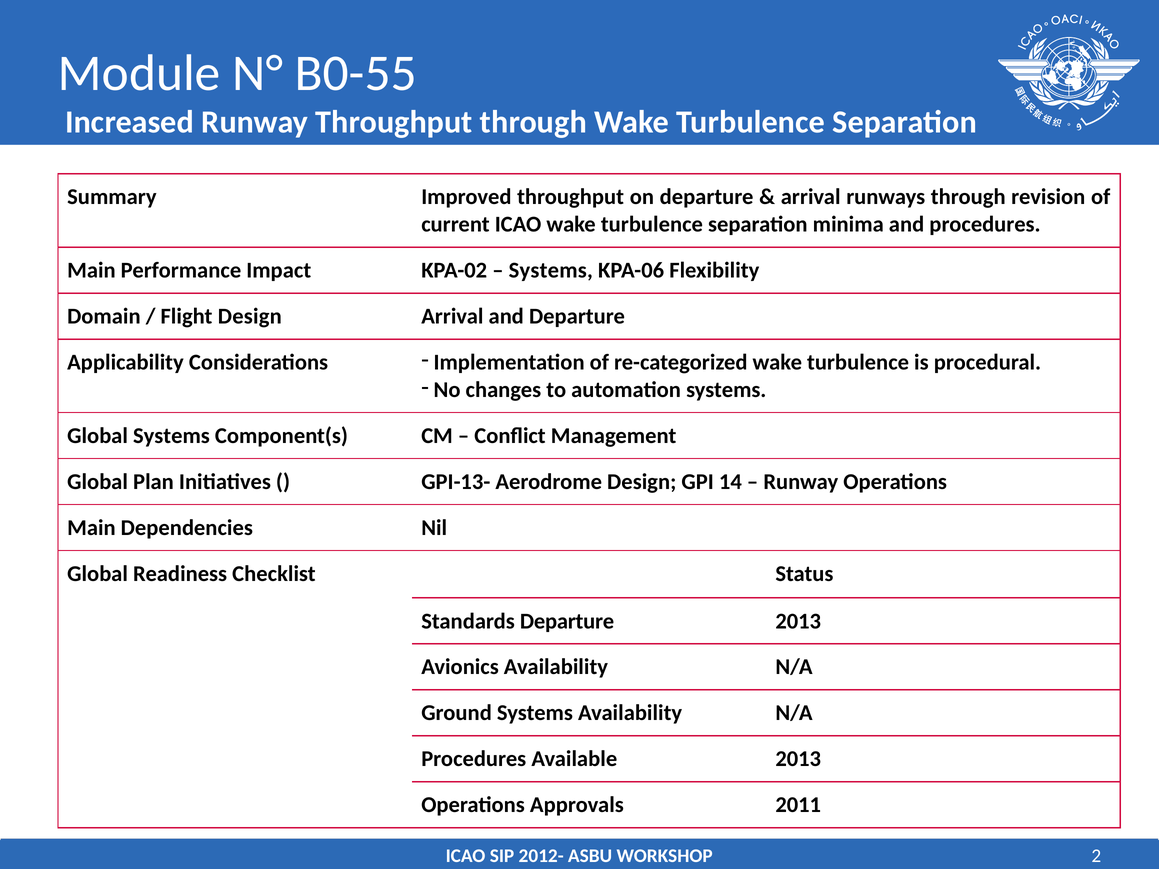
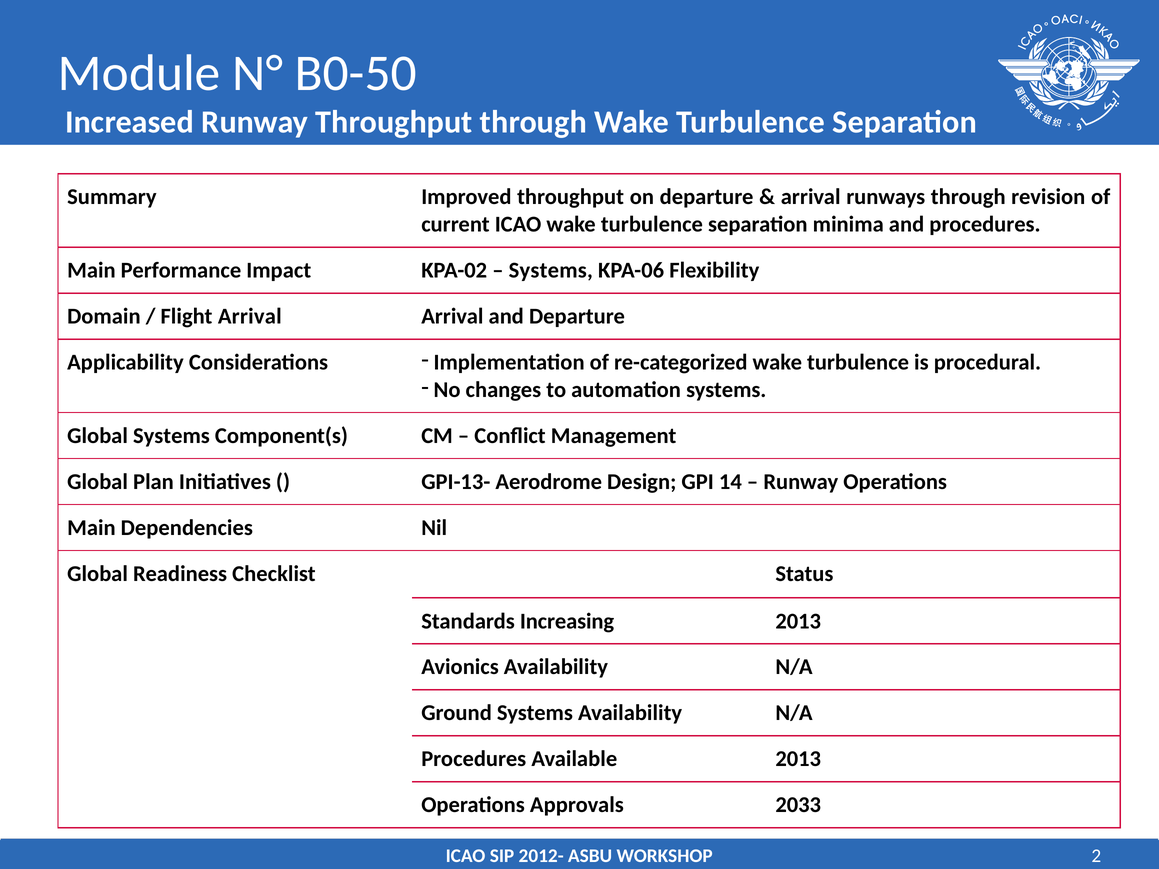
B0-55: B0-55 -> B0-50 (356, 73)
Flight Design: Design -> Arrival (250, 317)
Standards Departure: Departure -> Increasing (567, 621)
2011: 2011 -> 2033 (798, 805)
